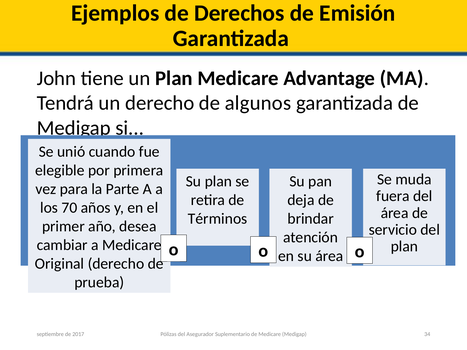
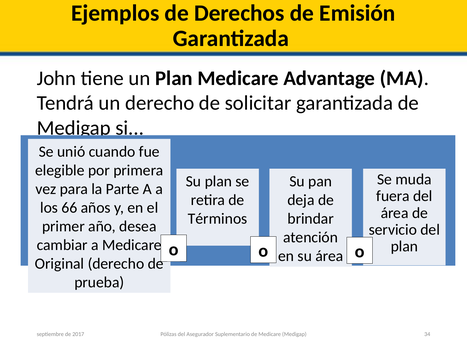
algunos: algunos -> solicitar (258, 103)
70: 70 -> 66 (69, 208)
